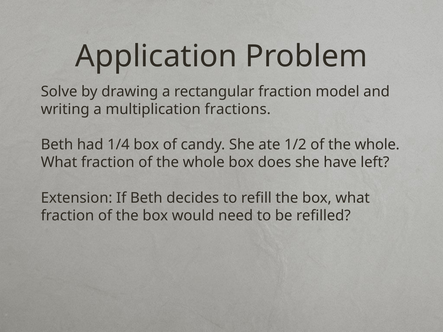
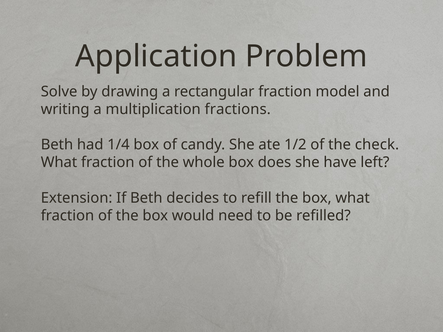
1/2 of the whole: whole -> check (377, 145)
